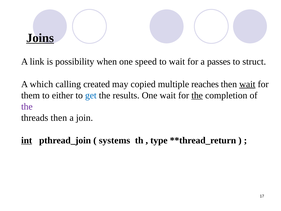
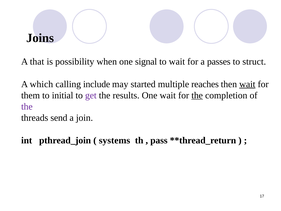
Joins underline: present -> none (40, 38)
link: link -> that (37, 62)
speed: speed -> signal (146, 62)
created: created -> include (97, 84)
copied: copied -> started (143, 84)
either: either -> initial (63, 95)
get colour: blue -> purple (91, 95)
threads then: then -> send (59, 118)
int underline: present -> none (27, 140)
type: type -> pass (159, 140)
